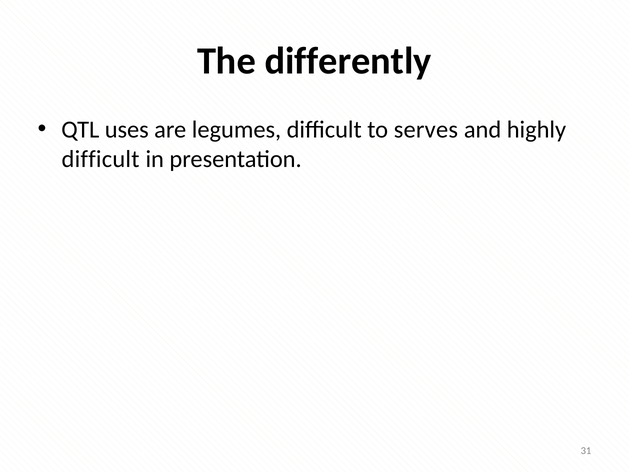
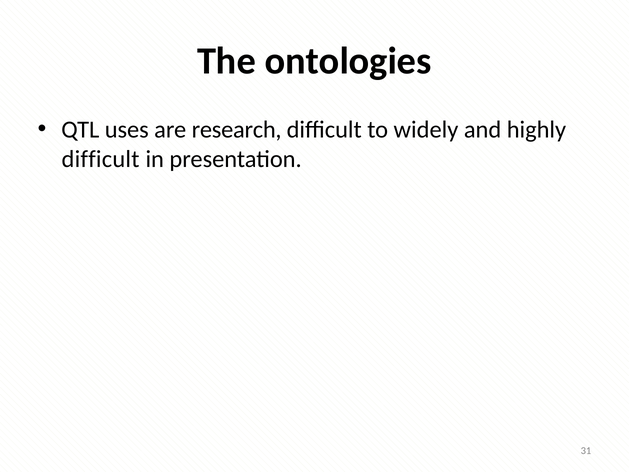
differently: differently -> ontologies (348, 61)
legumes: legumes -> research (237, 130)
serves: serves -> widely (426, 130)
